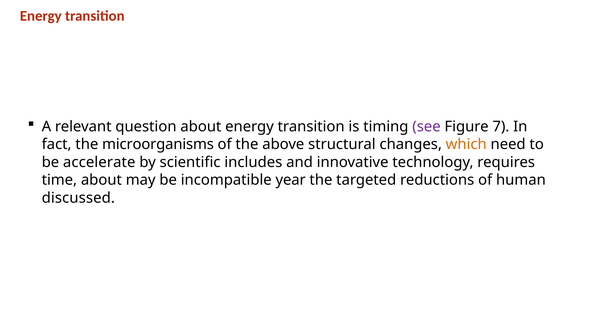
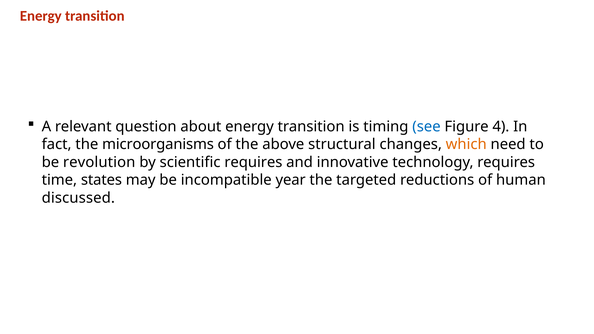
see colour: purple -> blue (427, 127)
7: 7 -> 4 (501, 127)
accelerate: accelerate -> revolution (99, 162)
scientific includes: includes -> requires (253, 162)
time about: about -> states (101, 180)
